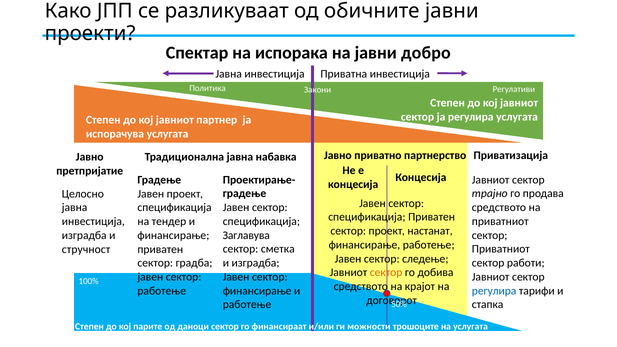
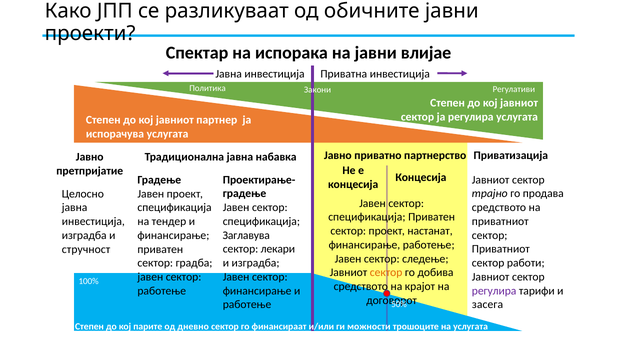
добро: добро -> влијае (426, 53)
сметка: сметка -> лекари (278, 249)
регулира colour: blue -> purple (494, 291)
стапка: стапка -> засега (488, 305)
даноци: даноци -> дневно (193, 326)
